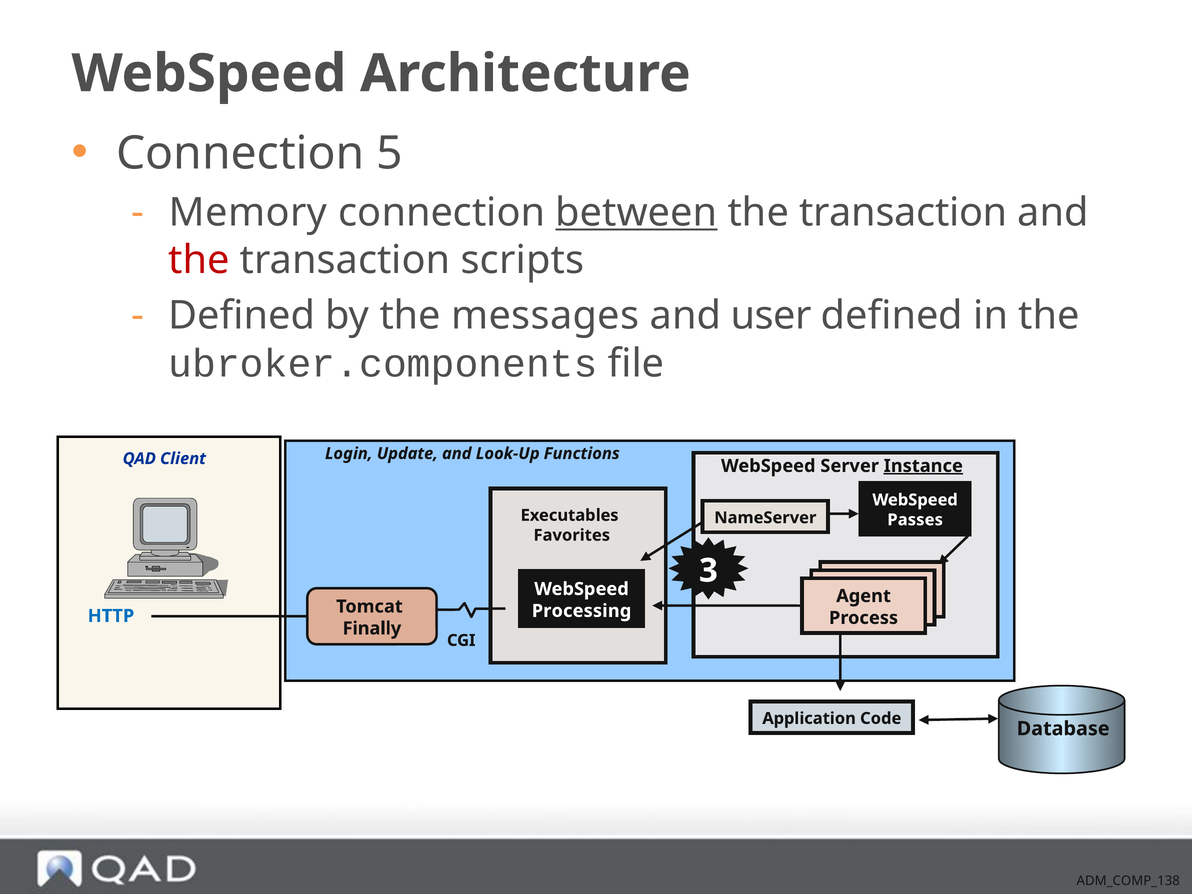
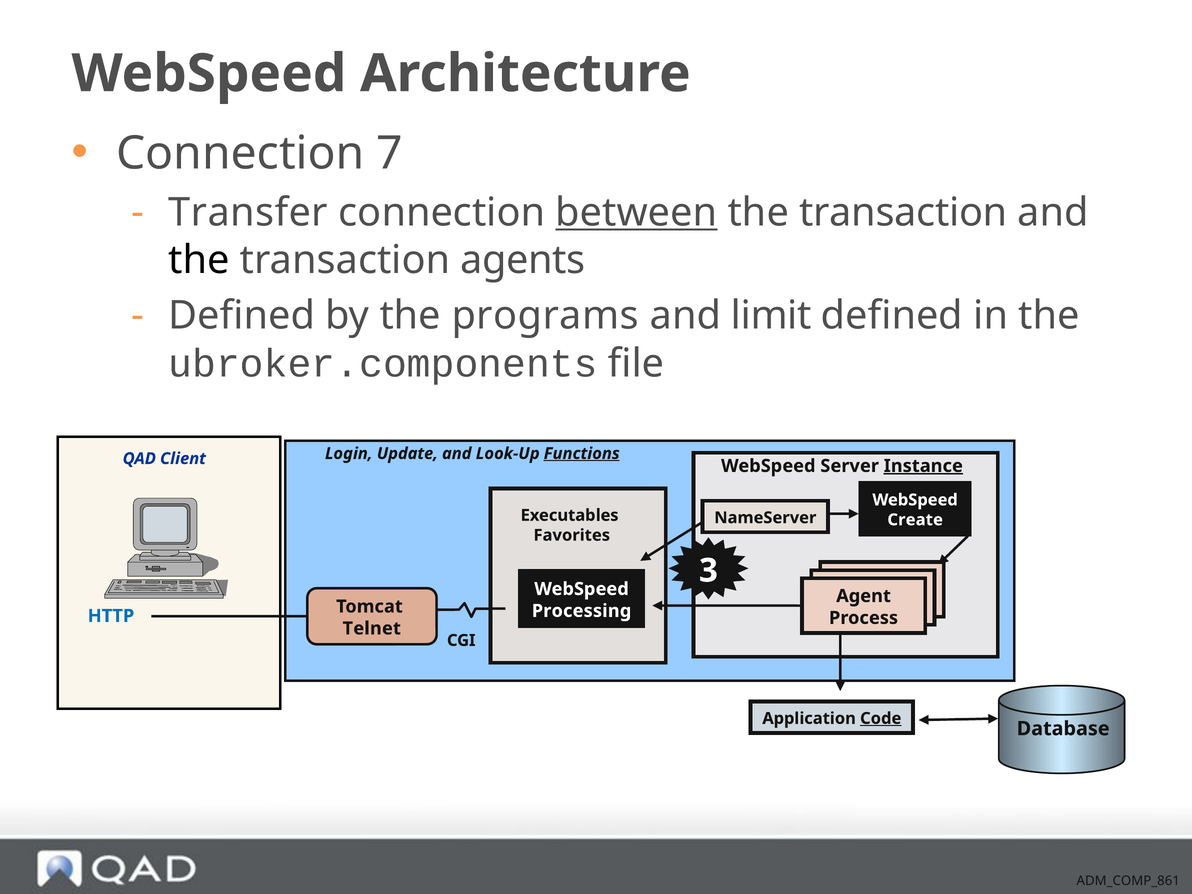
5: 5 -> 7 (390, 153)
Memory: Memory -> Transfer (248, 212)
the colour: red -> black (199, 260)
scripts: scripts -> agents (523, 260)
messages: messages -> programs (545, 316)
user: user -> limit (771, 316)
Functions underline: none -> present (582, 454)
Passes: Passes -> Create (915, 520)
Finally: Finally -> Telnet (372, 628)
Code underline: none -> present (881, 718)
ADM_COMP_138: ADM_COMP_138 -> ADM_COMP_861 (1128, 881)
